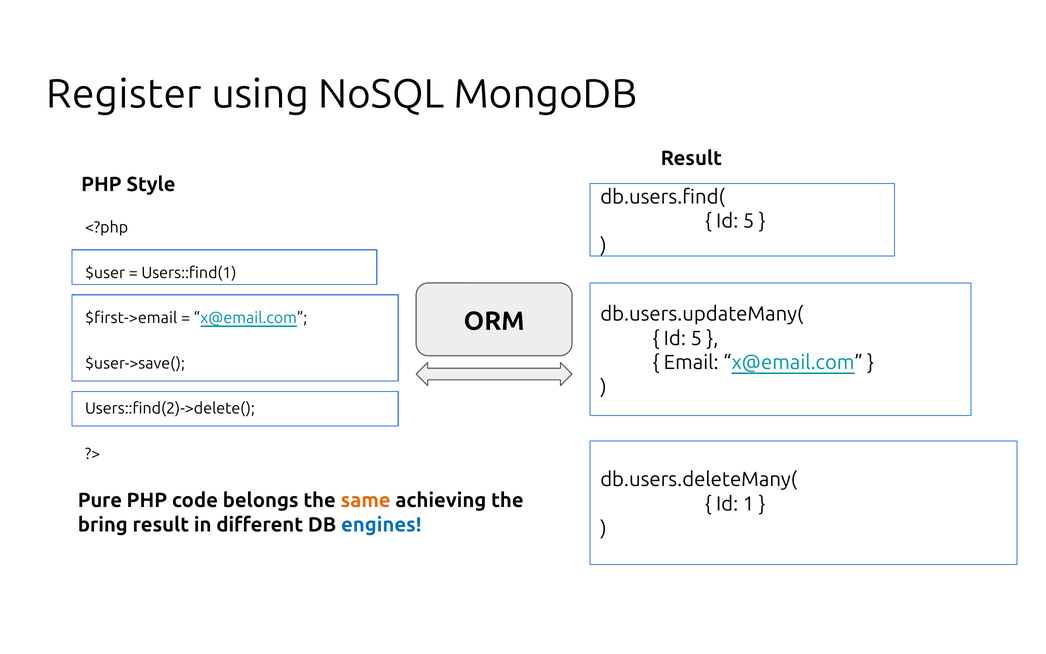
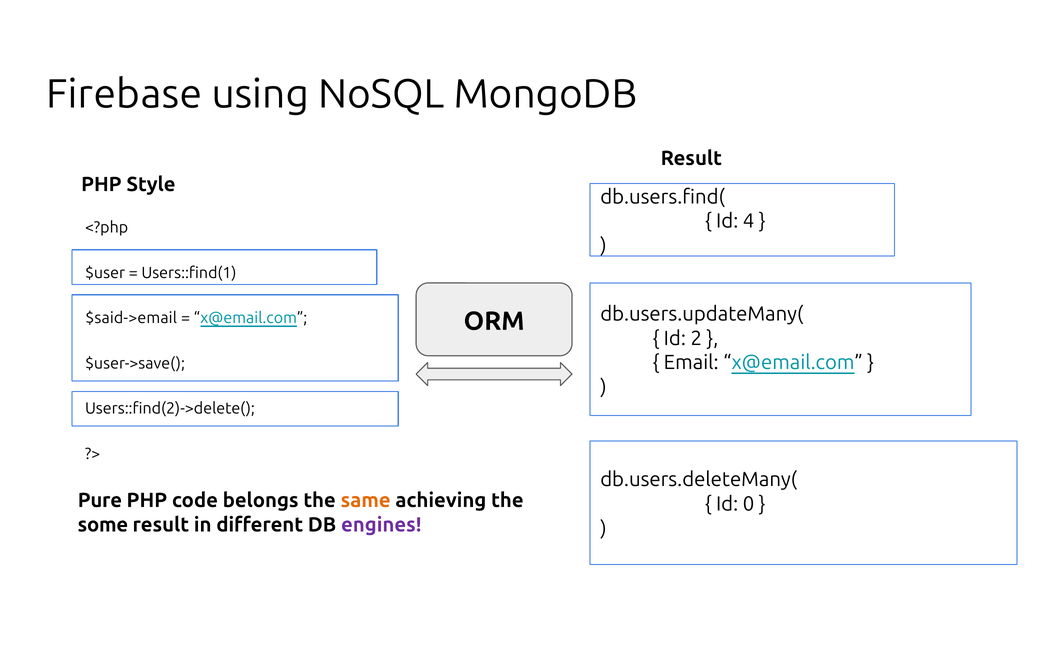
Register: Register -> Firebase (124, 94)
5: 5 -> 4 (749, 221)
$first->email: $first->email -> $said->email (131, 318)
5: 5 -> 2 (696, 338)
1: 1 -> 0 (749, 504)
bring: bring -> some (103, 524)
engines colour: blue -> purple (381, 524)
